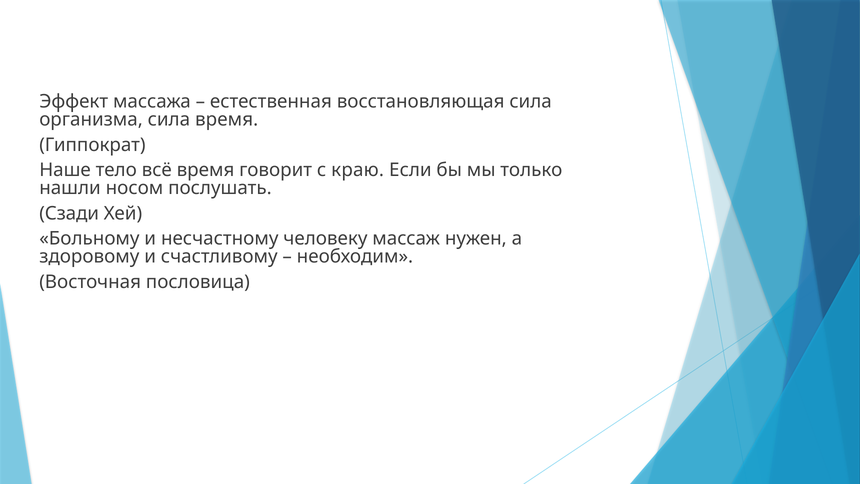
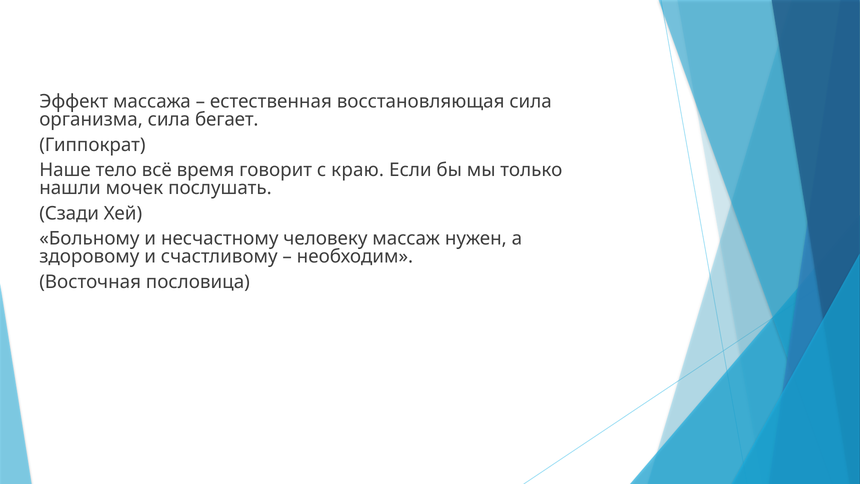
сила время: время -> бегает (227, 120)
носом: носом -> мочек (134, 188)
